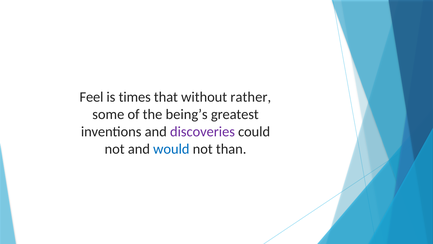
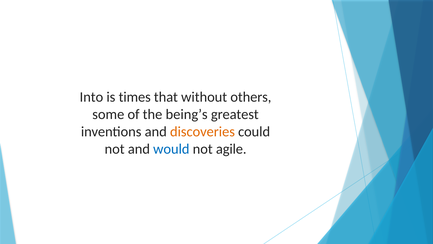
Feel: Feel -> Into (91, 97)
rather: rather -> others (251, 97)
discoveries colour: purple -> orange (202, 131)
than: than -> agile (231, 149)
